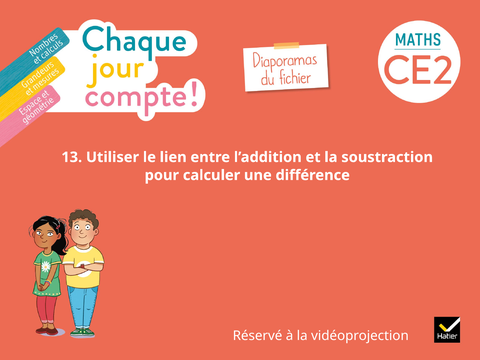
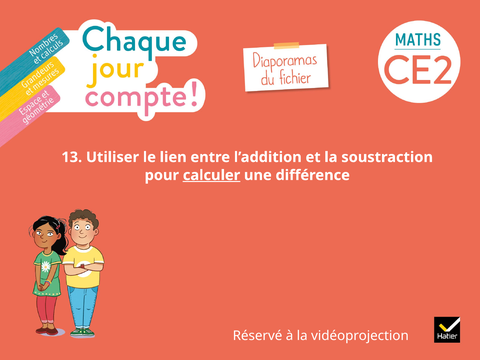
calculer underline: none -> present (212, 175)
